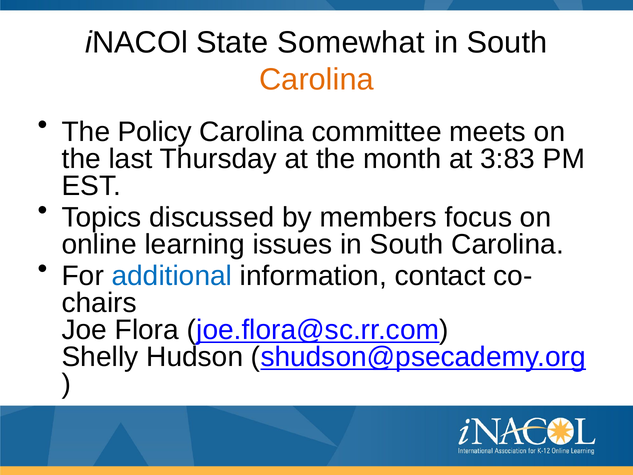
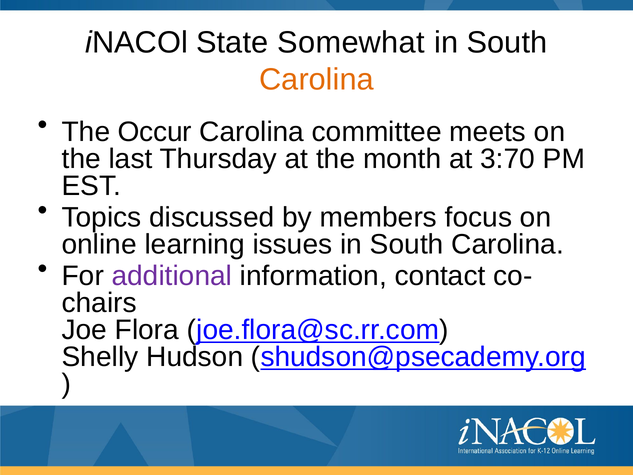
Policy: Policy -> Occur (155, 132)
3:83: 3:83 -> 3:70 (508, 159)
additional colour: blue -> purple (172, 276)
